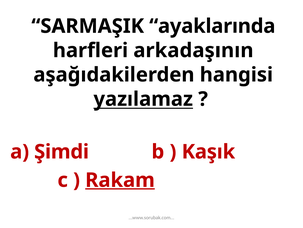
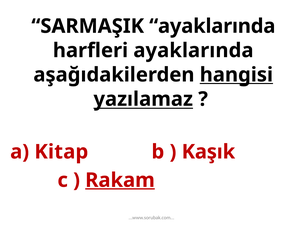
harfleri arkadaşının: arkadaşının -> ayaklarında (193, 50)
hangisi underline: none -> present (236, 75)
Şimdi: Şimdi -> Kitap (61, 151)
